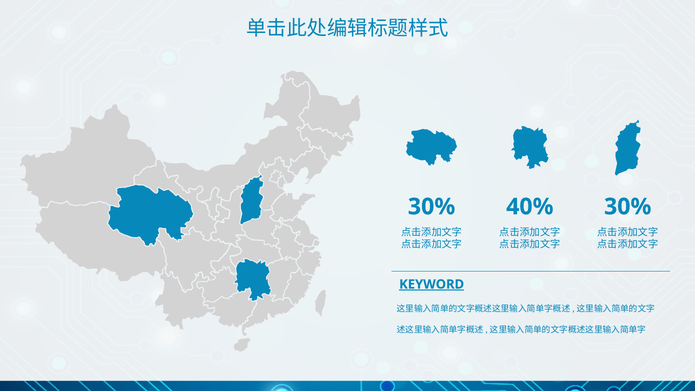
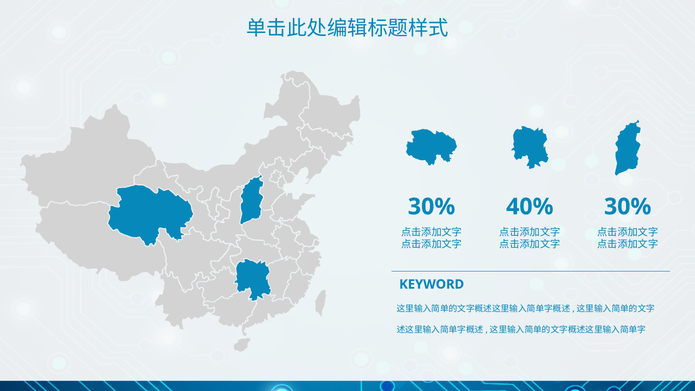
KEYWORD underline: present -> none (432, 284)
